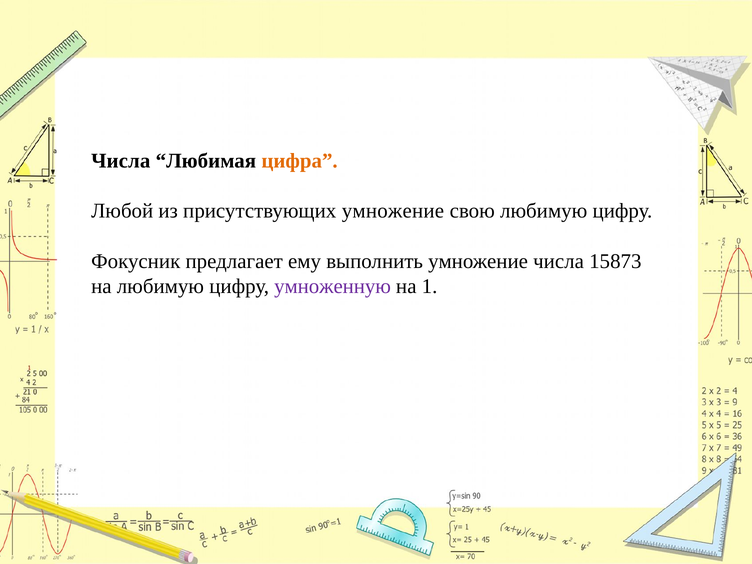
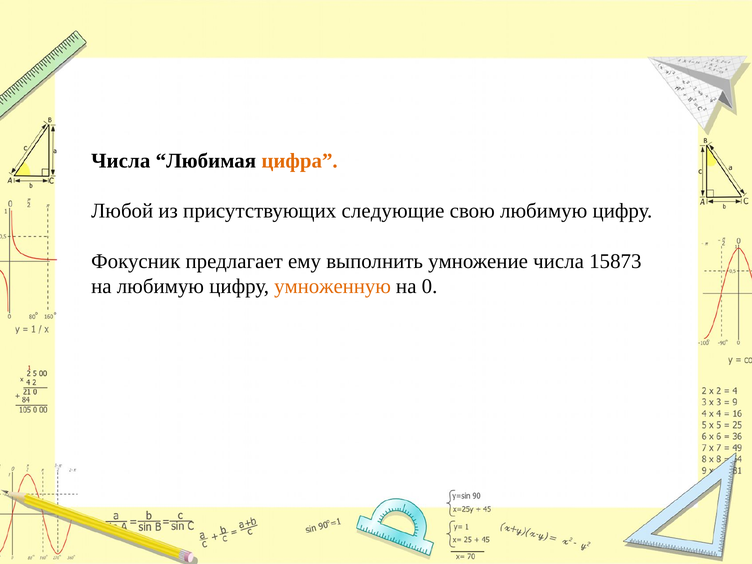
присутствующих умножение: умножение -> следующие (393, 211)
умноженную colour: purple -> orange (333, 286)
1: 1 -> 0 (430, 286)
